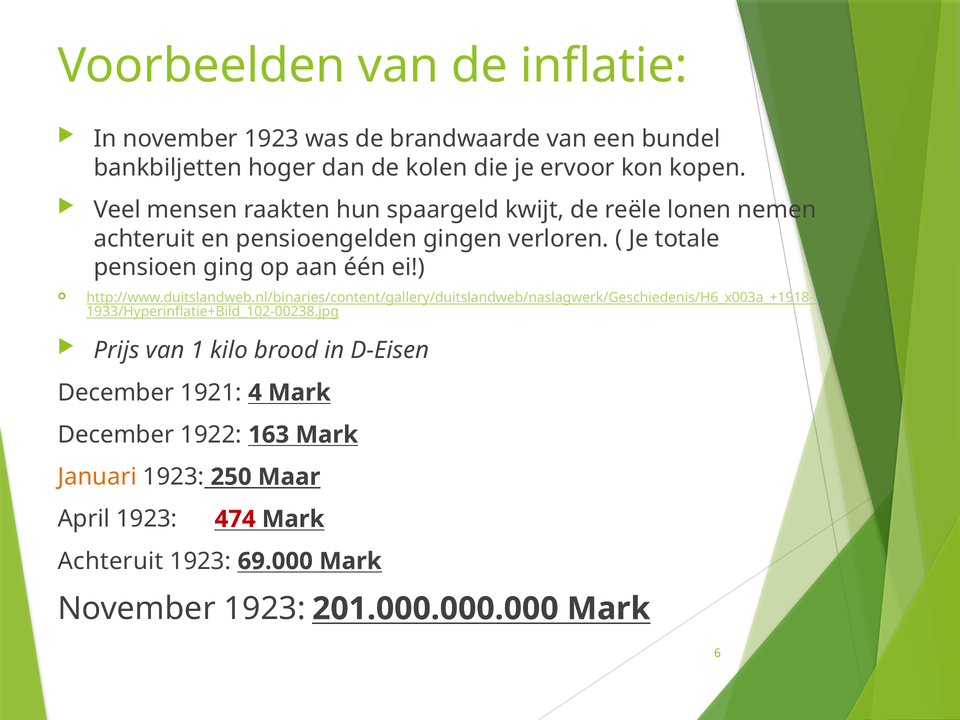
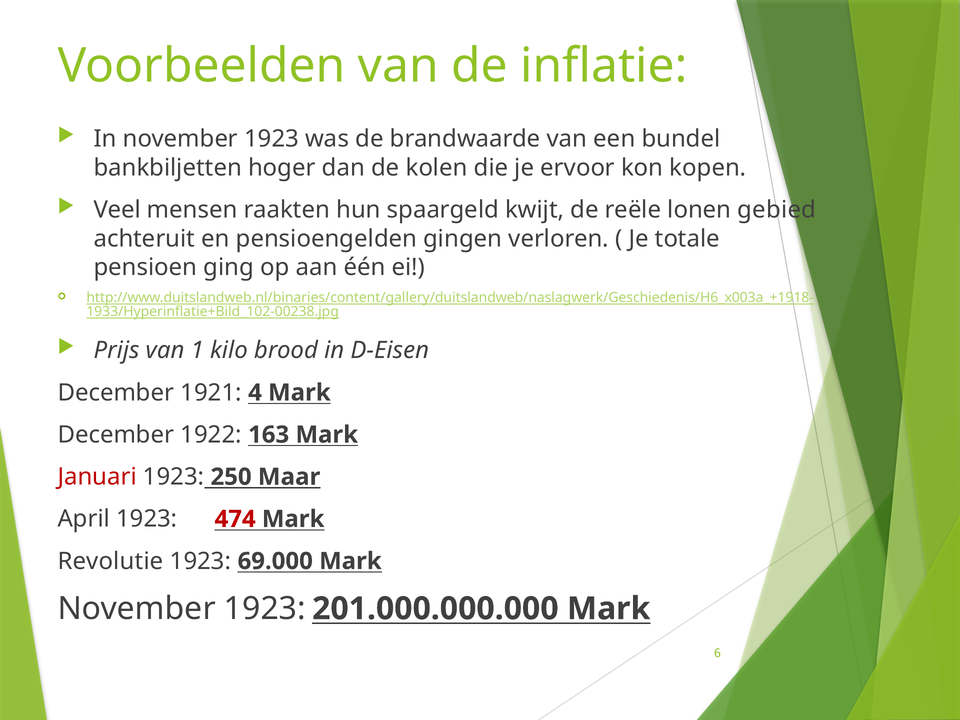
nemen: nemen -> gebied (777, 210)
Januari colour: orange -> red (97, 477)
Achteruit: Achteruit -> Revolutie (111, 561)
